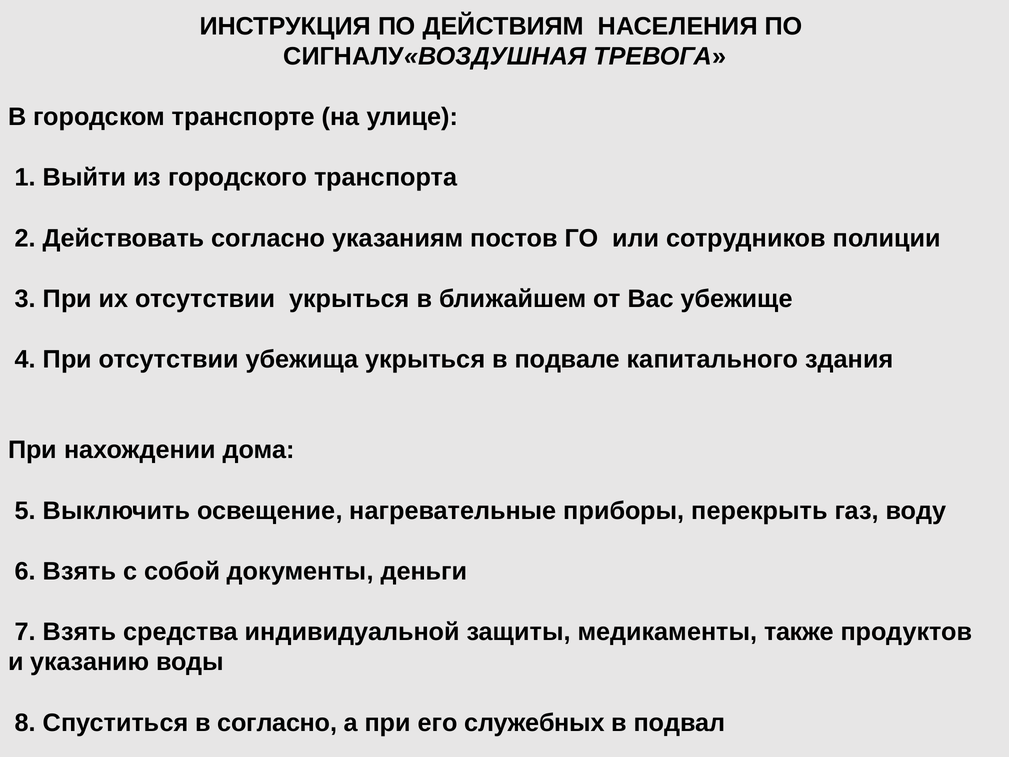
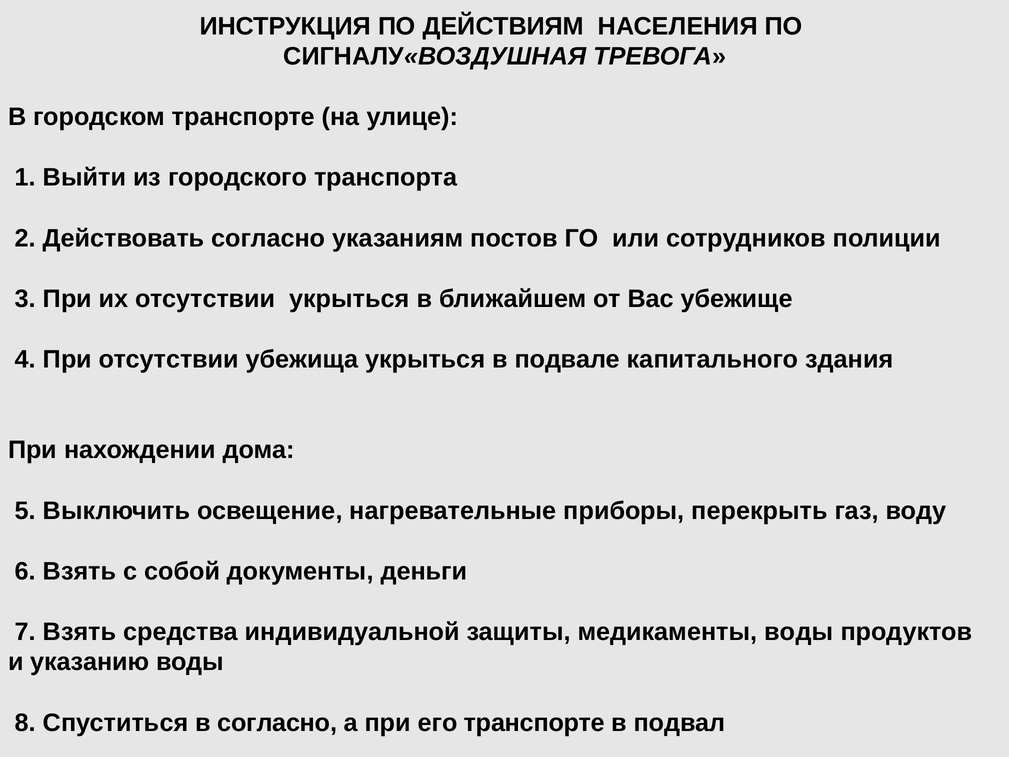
медикаменты также: также -> воды (799, 632)
его служебных: служебных -> транспорте (534, 722)
